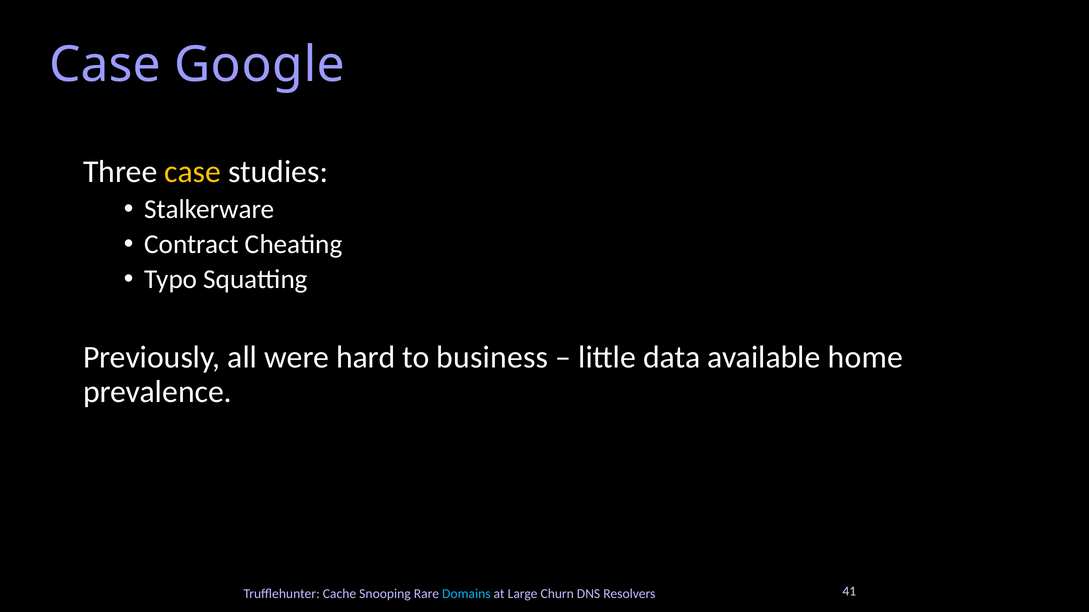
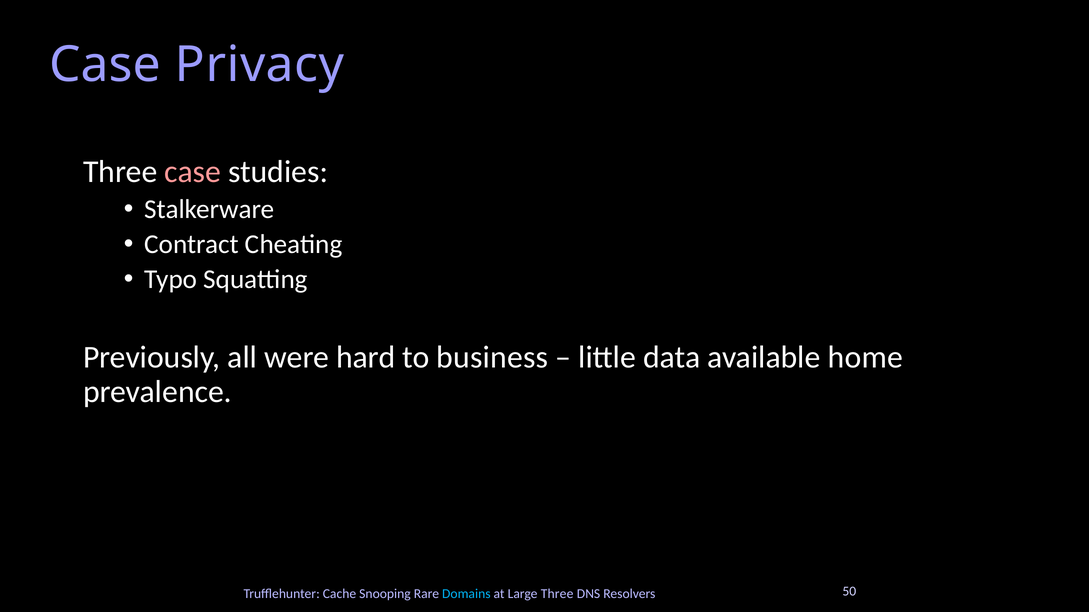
Google: Google -> Privacy (260, 65)
case colour: yellow -> pink (193, 172)
Large Churn: Churn -> Three (557, 594)
41: 41 -> 50 (849, 592)
